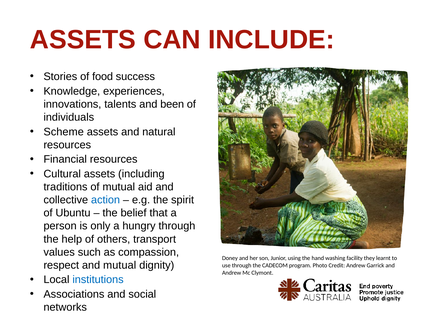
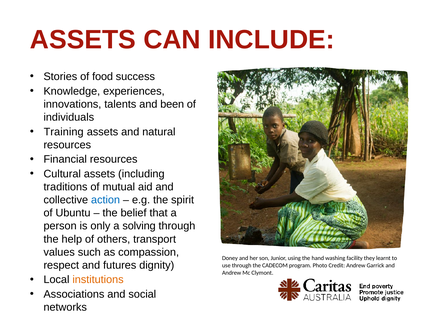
Scheme: Scheme -> Training (64, 132)
hungry: hungry -> solving (139, 226)
and mutual: mutual -> futures (120, 265)
institutions colour: blue -> orange (98, 279)
